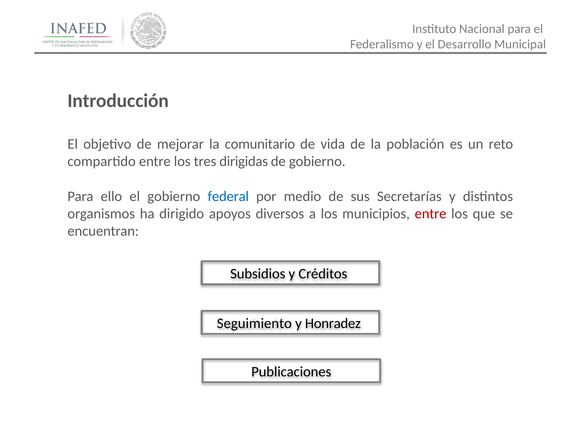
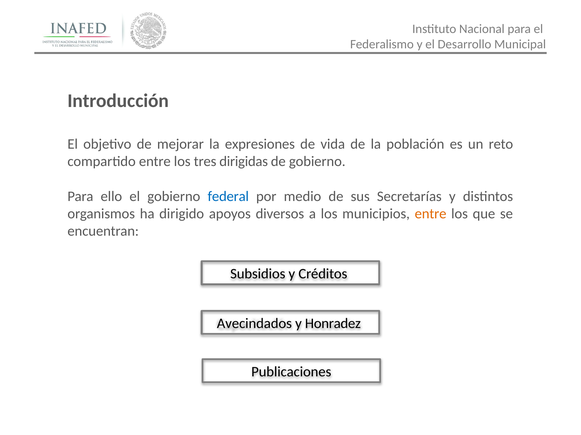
comunitario: comunitario -> expresiones (260, 144)
entre colour: red -> orange (431, 214)
Seguimiento: Seguimiento -> Avecindados (254, 324)
